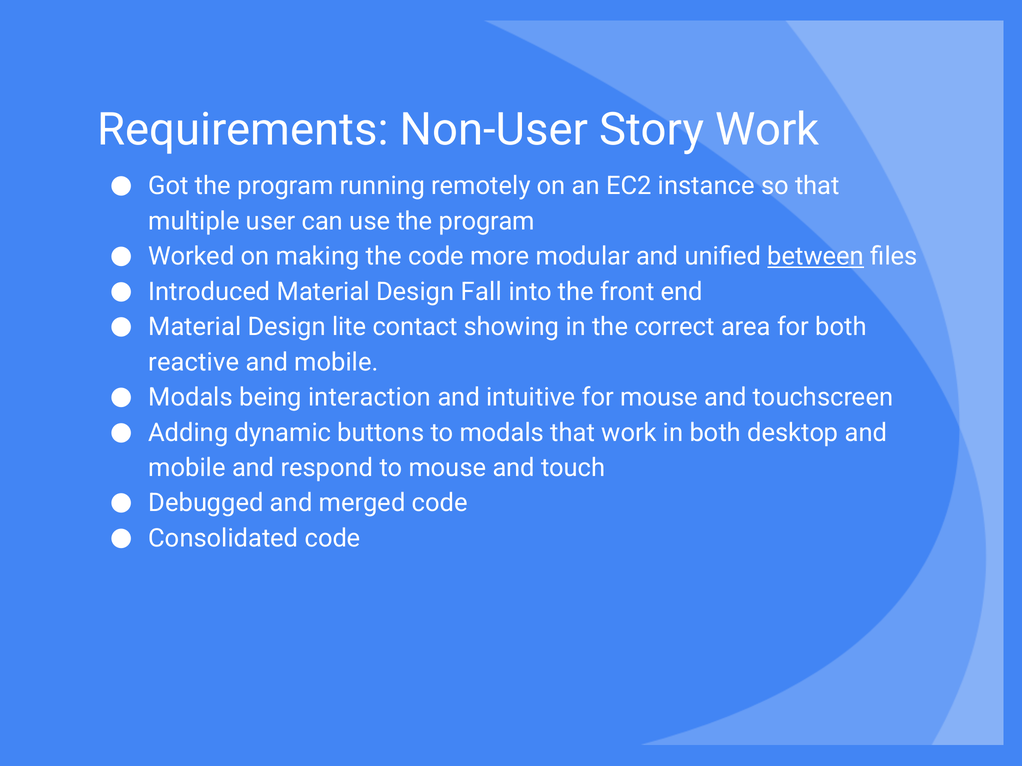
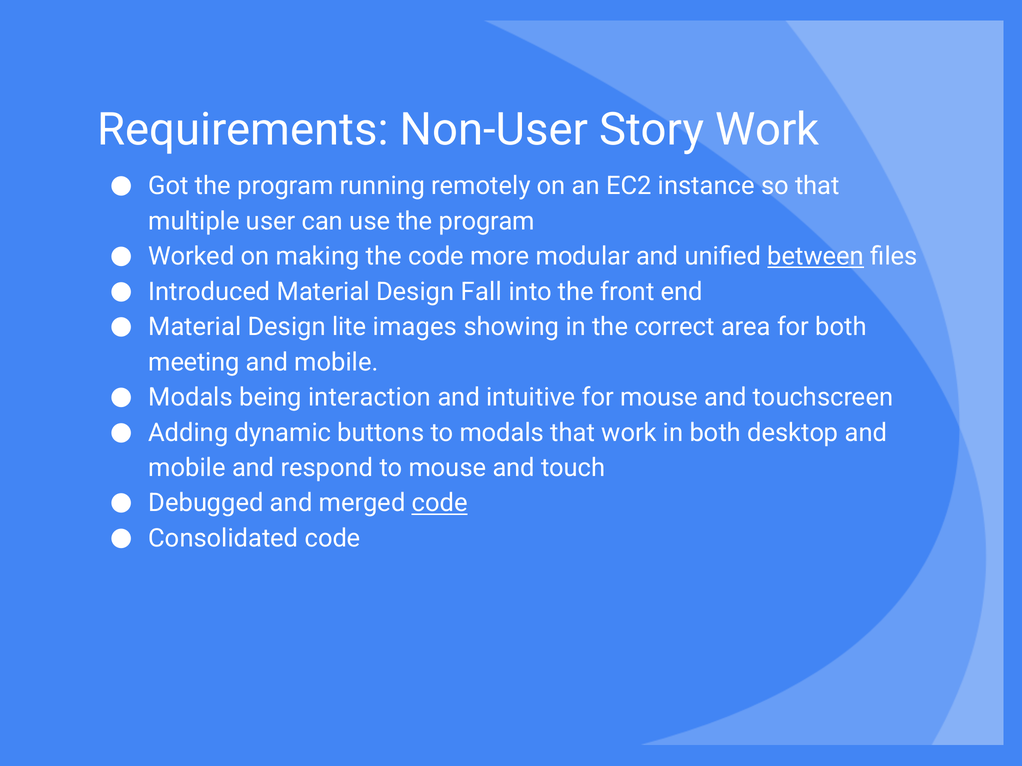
contact: contact -> images (415, 327)
reactive: reactive -> meeting (194, 362)
code underline: none -> present (440, 503)
